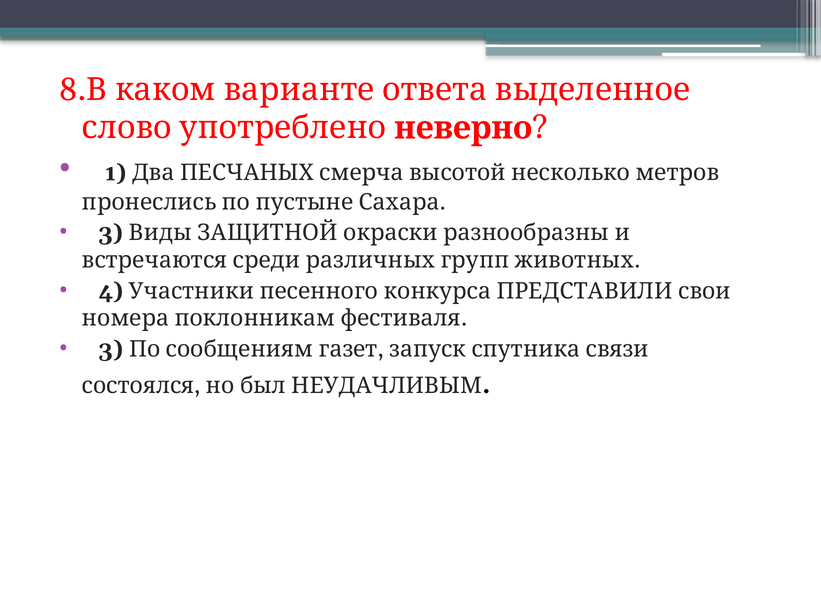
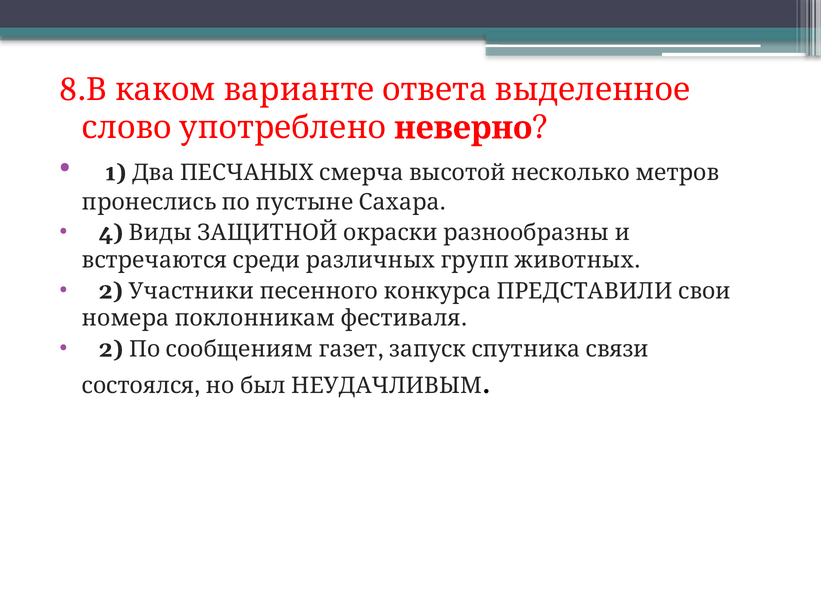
3: 3 -> 4 (111, 233)
4: 4 -> 2 (111, 291)
3: 3 -> 2 (111, 349)
